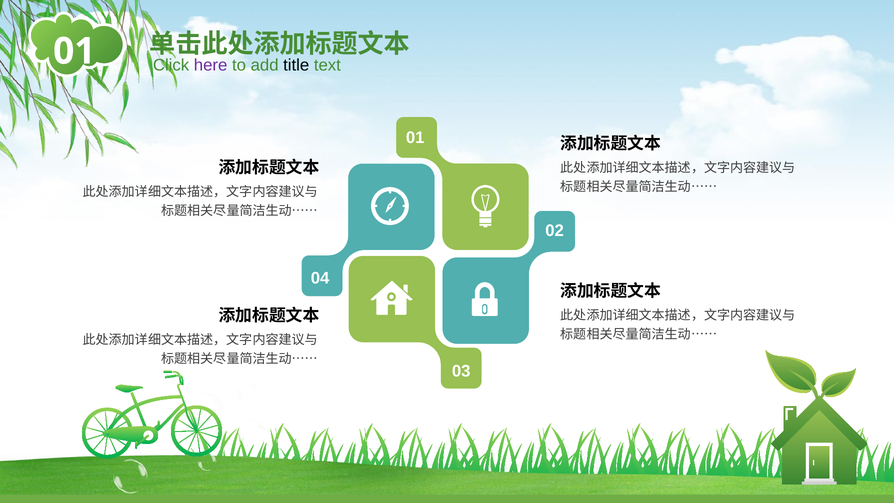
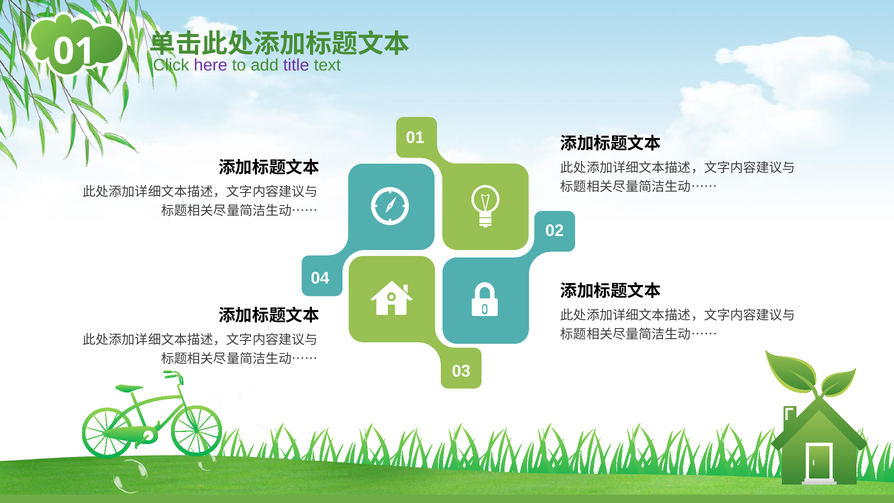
title colour: black -> purple (296, 65)
